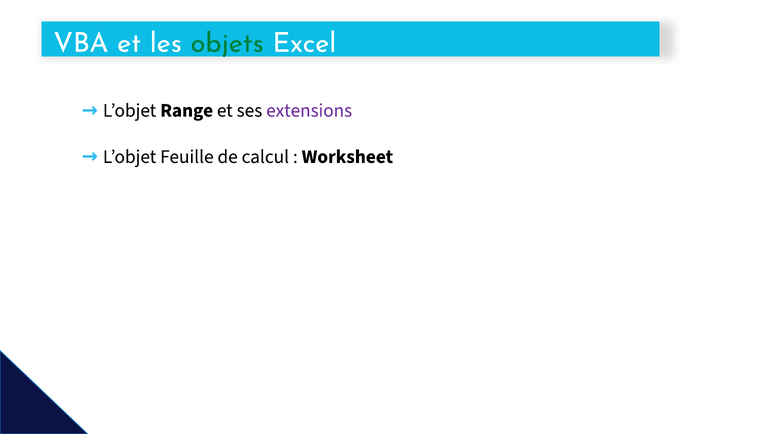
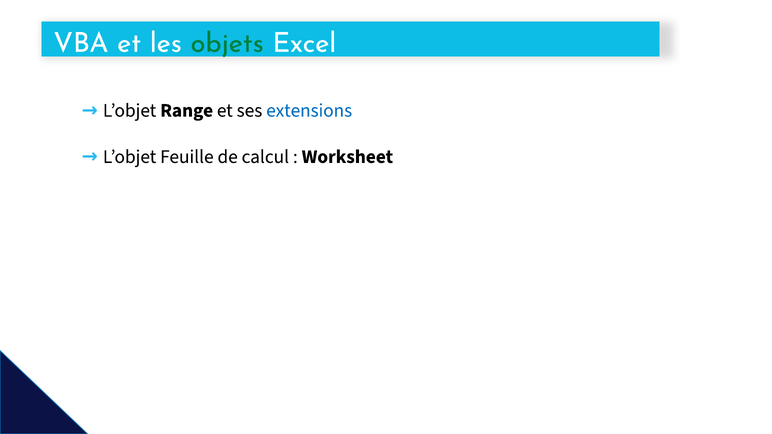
extensions colour: purple -> blue (309, 110)
